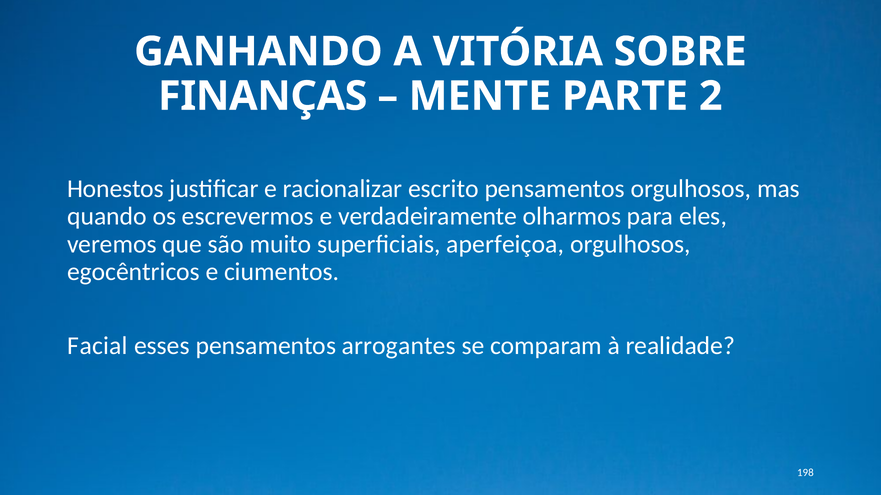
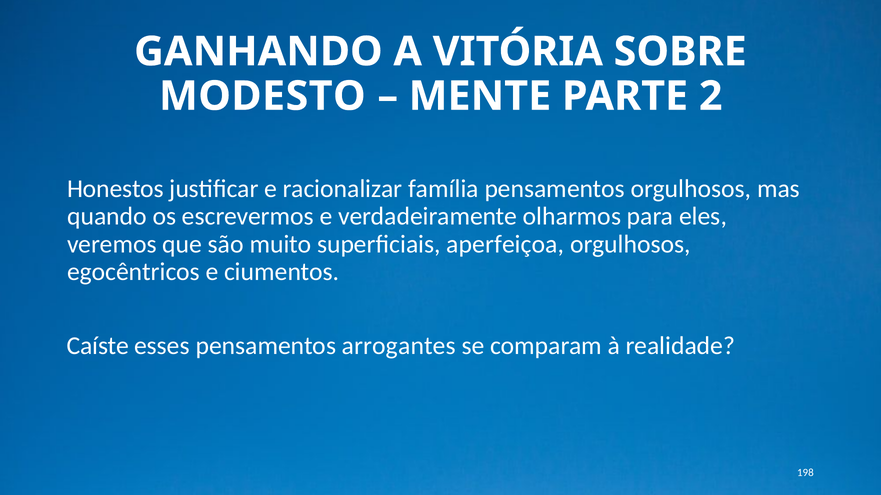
FINANÇAS: FINANÇAS -> MODESTO (262, 96)
escrito: escrito -> família (443, 189)
Facial: Facial -> Caíste (98, 346)
